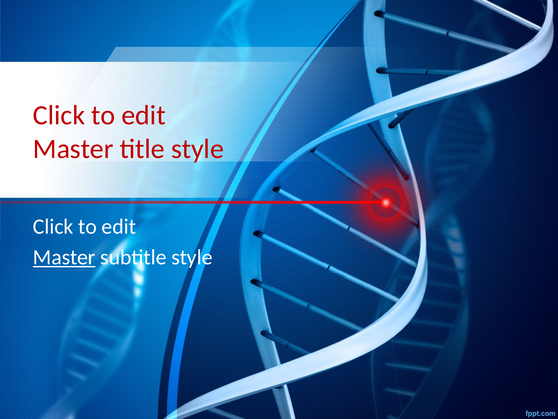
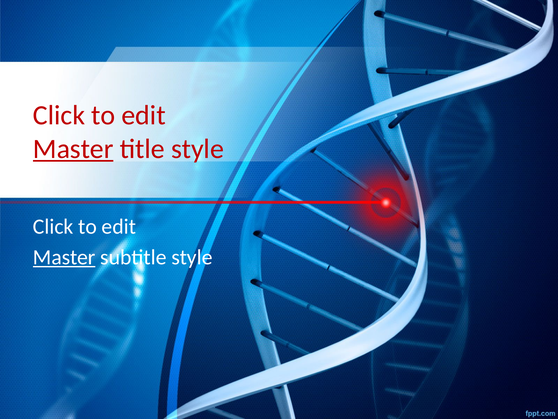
Master underline: none -> present (73, 149)
